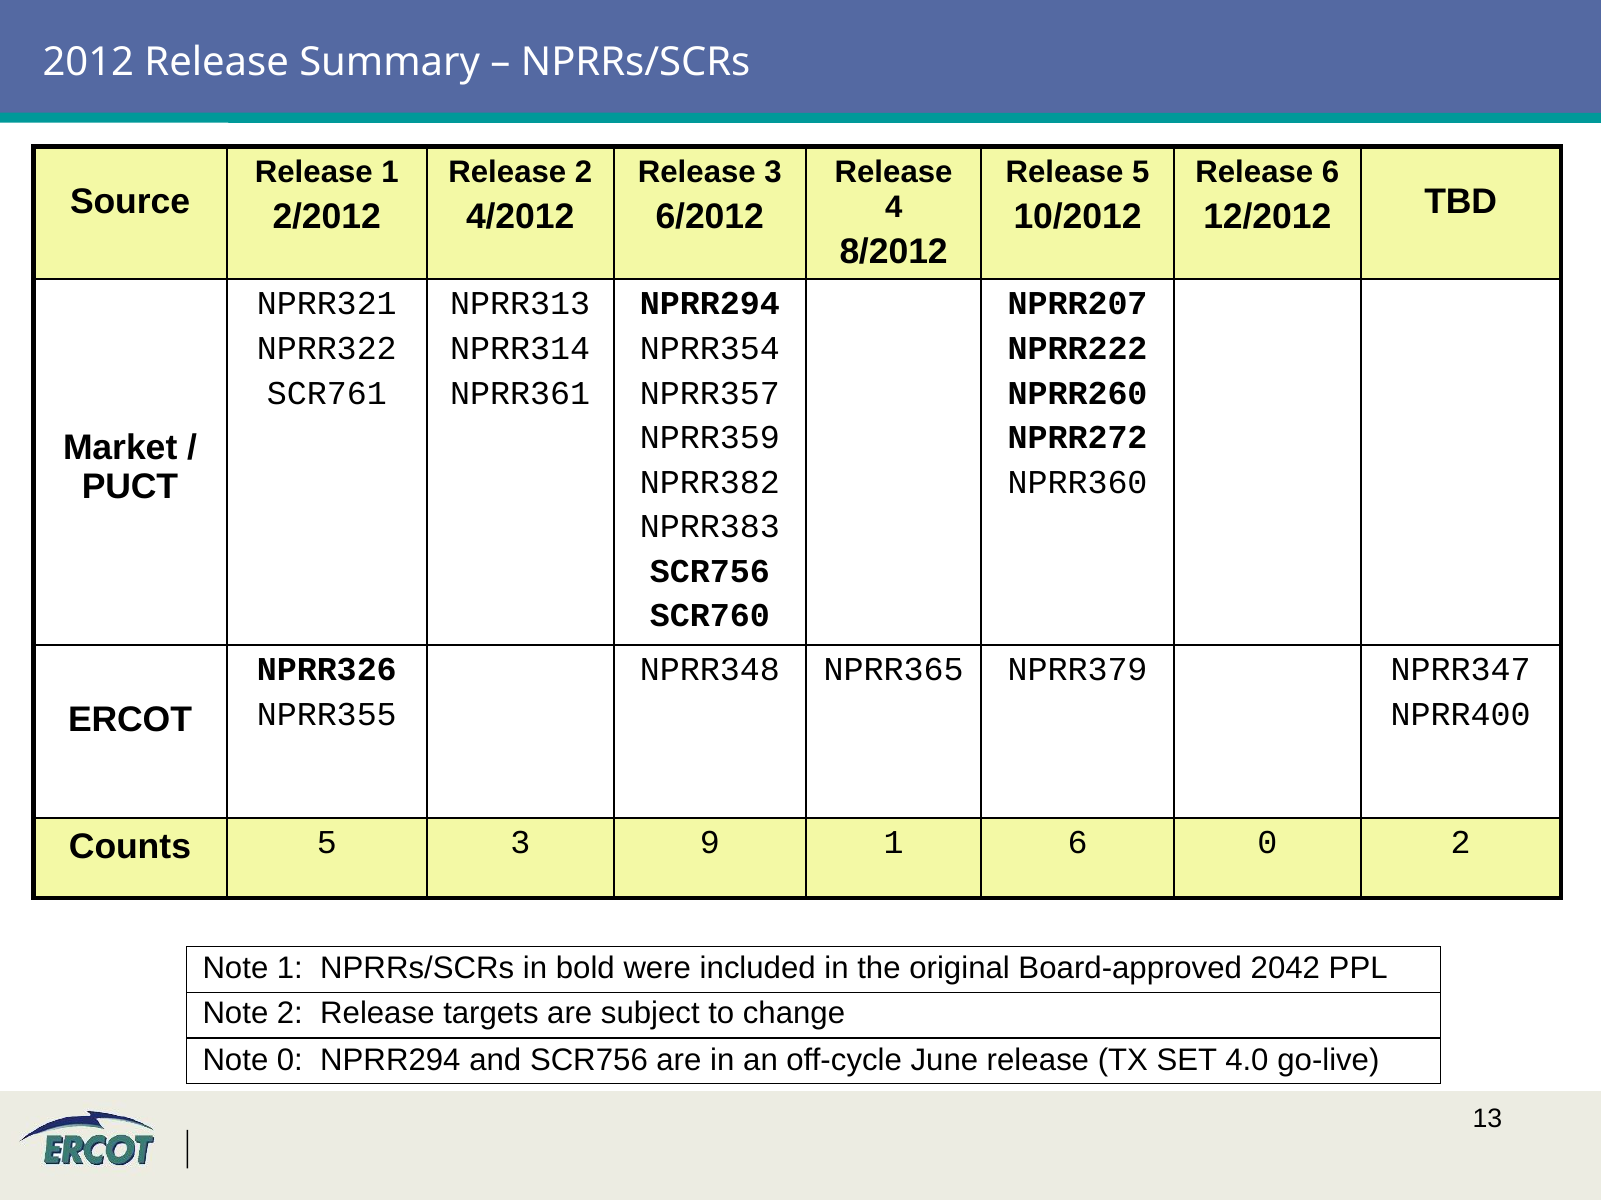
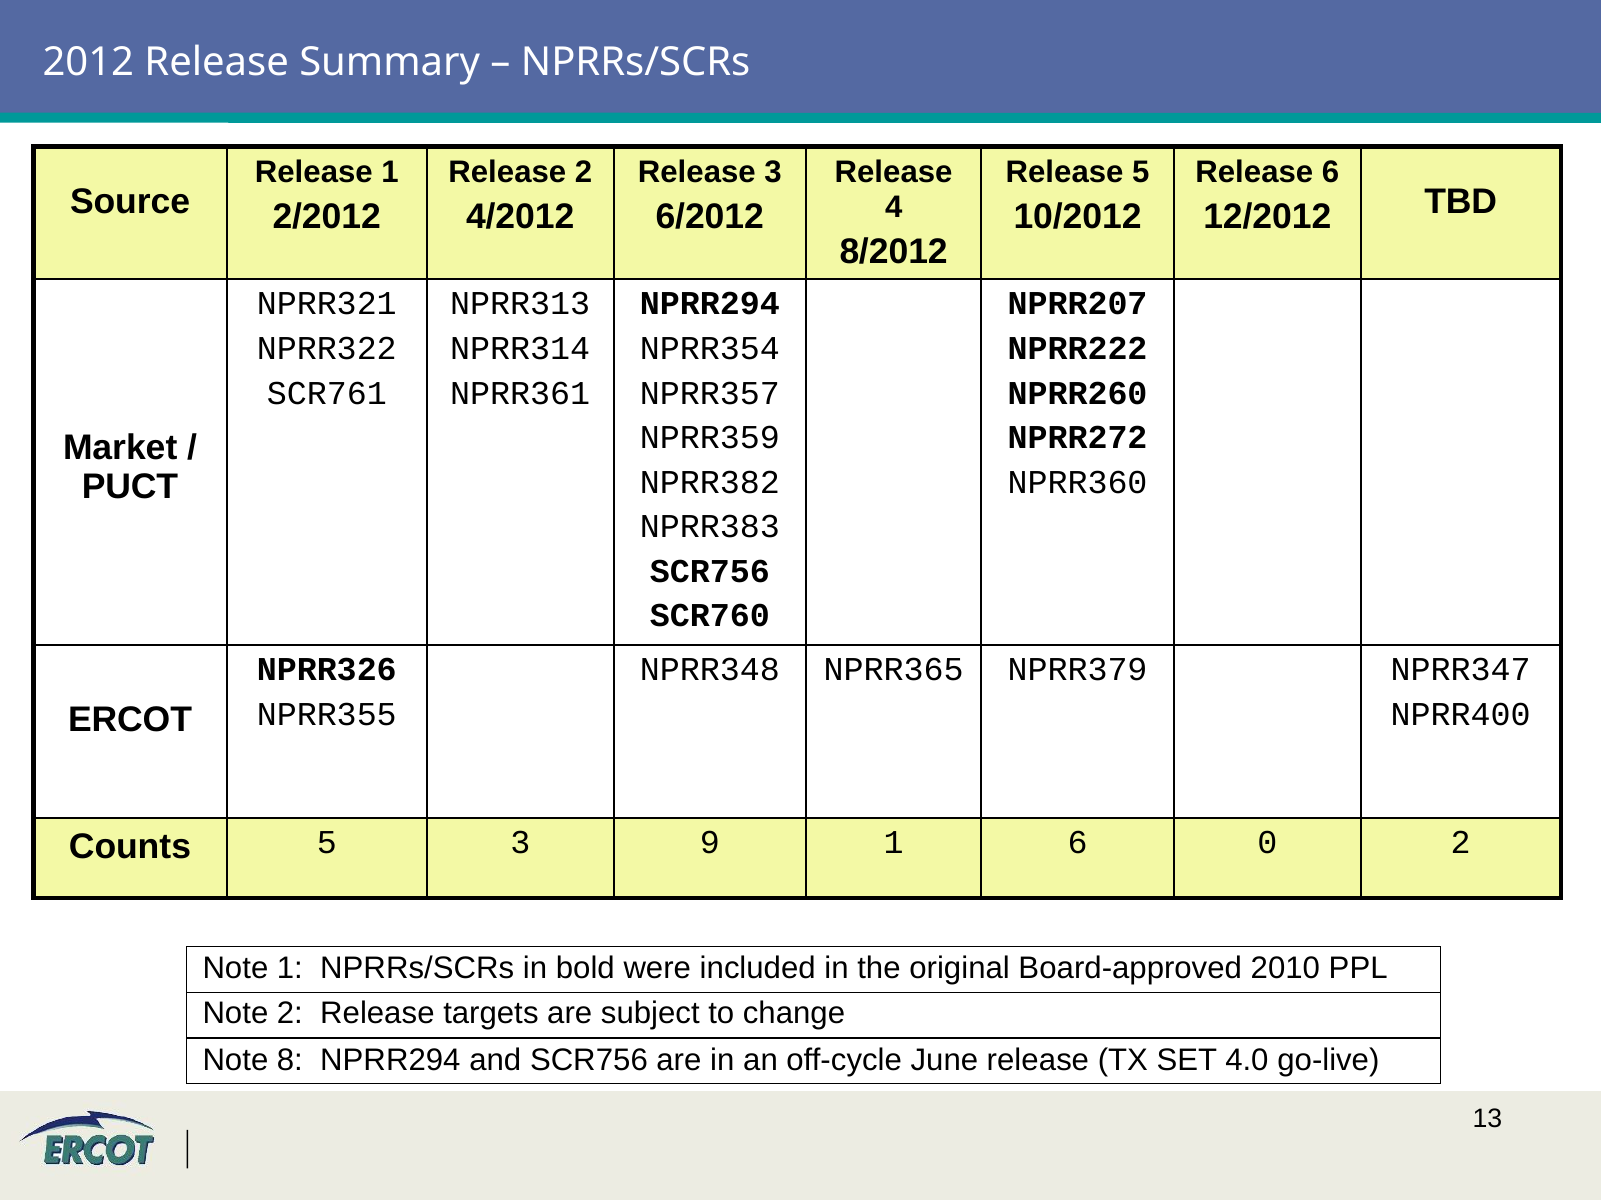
2042: 2042 -> 2010 (1285, 969)
Note 0: 0 -> 8 (290, 1061)
